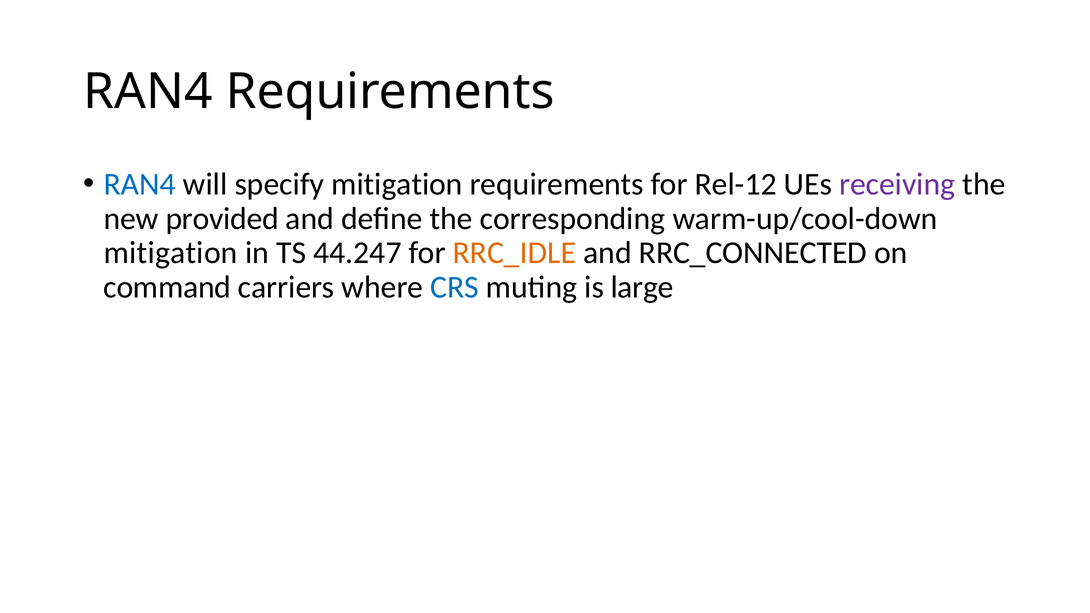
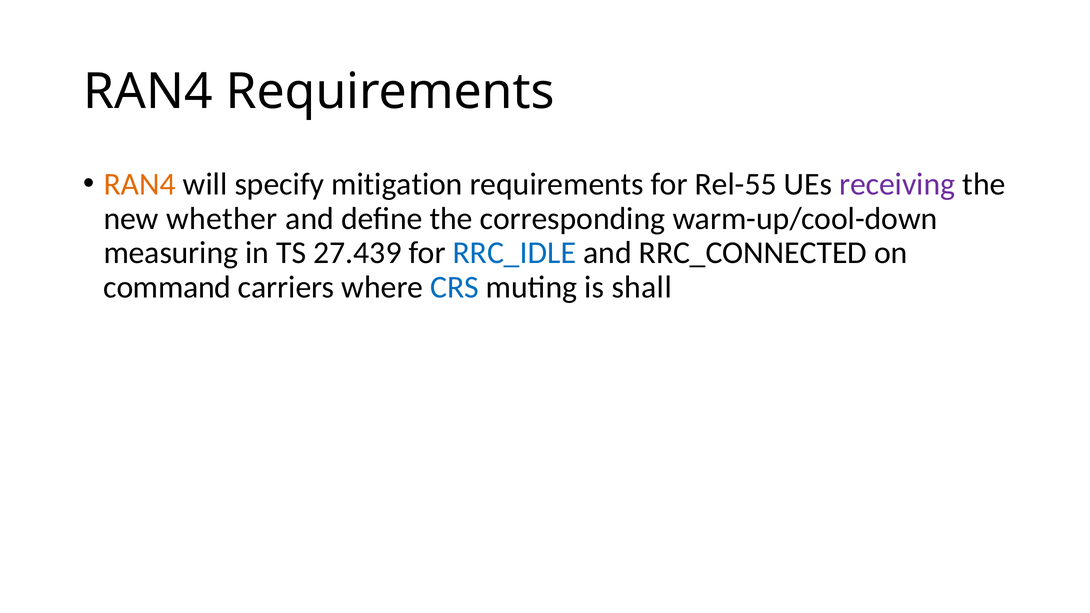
RAN4 colour: blue -> orange (140, 184)
Rel-12: Rel-12 -> Rel-55 (736, 184)
provided: provided -> whether (222, 219)
mitigation: mitigation -> measuring (171, 253)
44.247: 44.247 -> 27.439 (357, 253)
RRC_IDLE colour: orange -> blue (514, 253)
large: large -> shall (642, 287)
